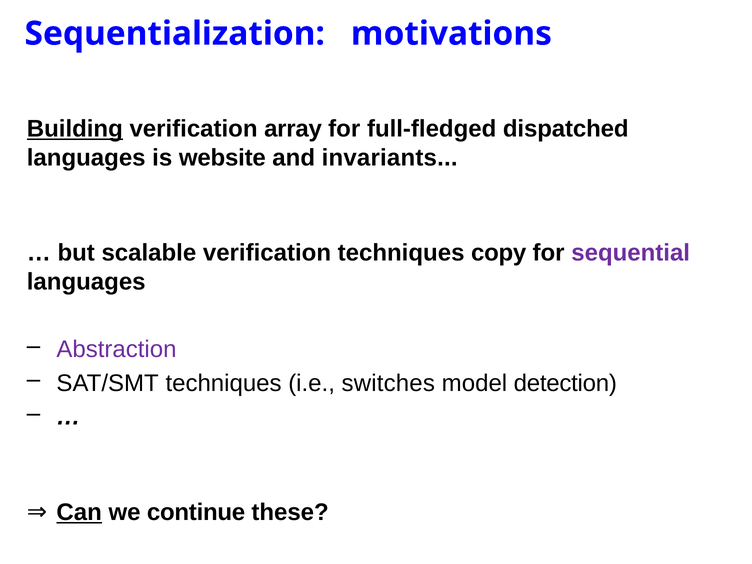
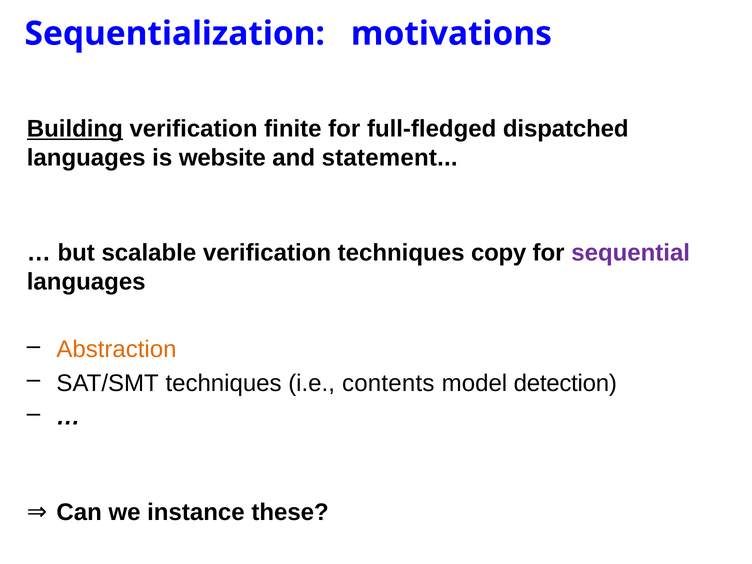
array: array -> finite (293, 129)
invariants: invariants -> statement (390, 158)
Abstraction colour: purple -> orange (117, 349)
switches: switches -> contents (388, 383)
Can underline: present -> none (79, 512)
continue: continue -> instance (196, 512)
